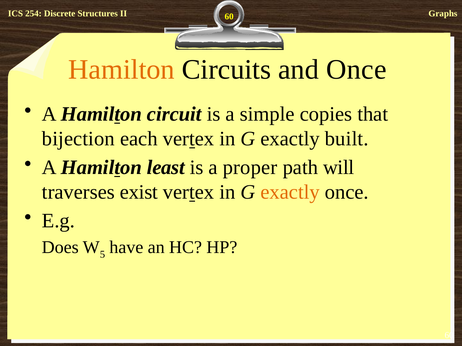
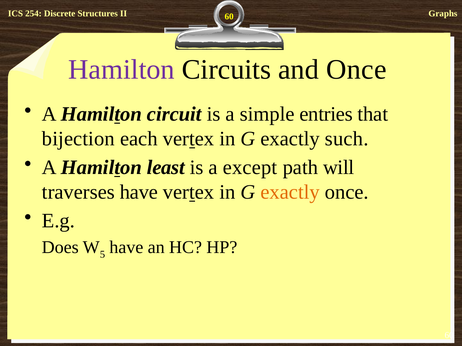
Hamilton colour: orange -> purple (122, 69)
copies: copies -> entries (326, 114)
built: built -> such (347, 139)
proper: proper -> except (250, 168)
traverses exist: exist -> have (139, 192)
